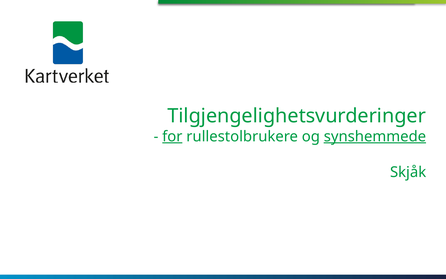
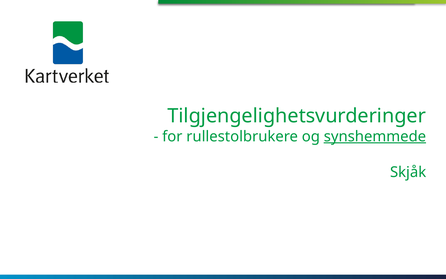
for underline: present -> none (172, 136)
